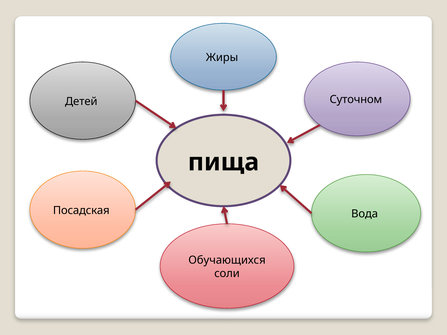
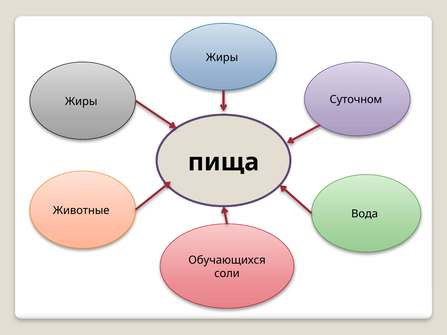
Детей: Детей -> Жиры (81, 101)
Посадская: Посадская -> Животные (81, 211)
